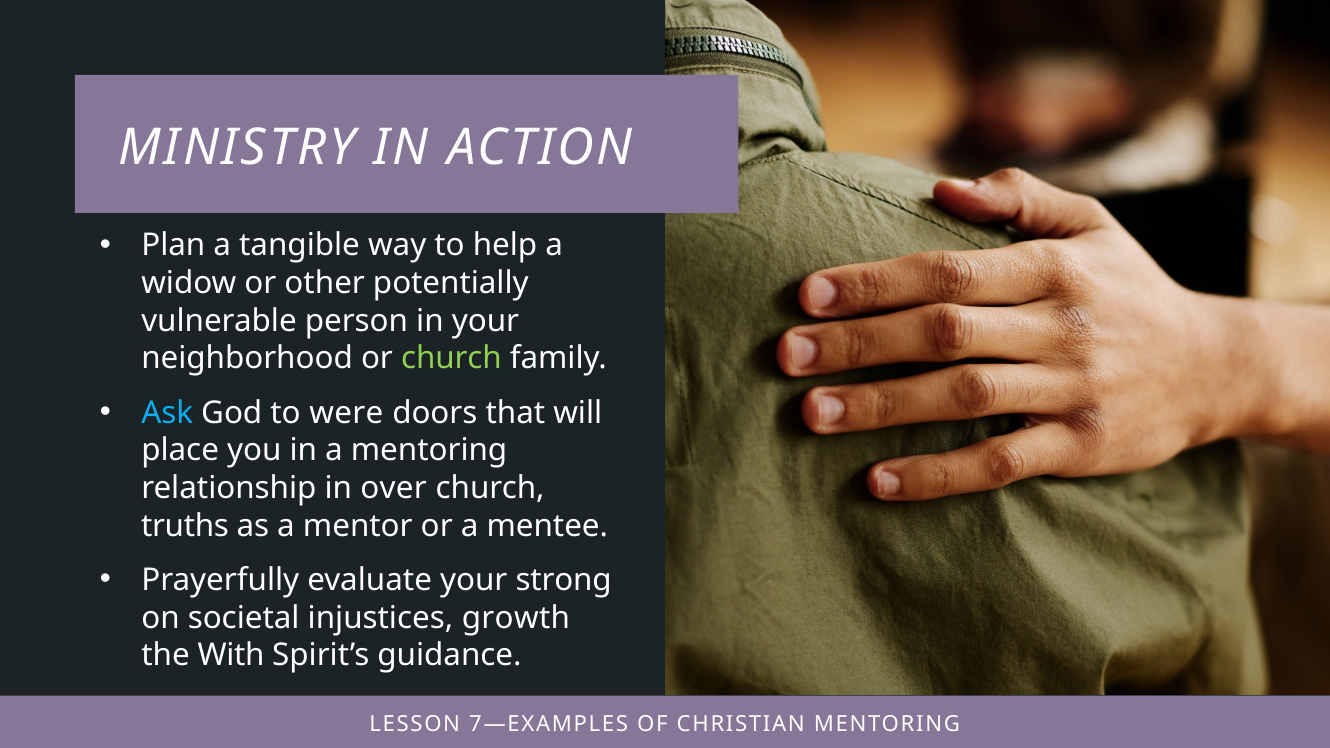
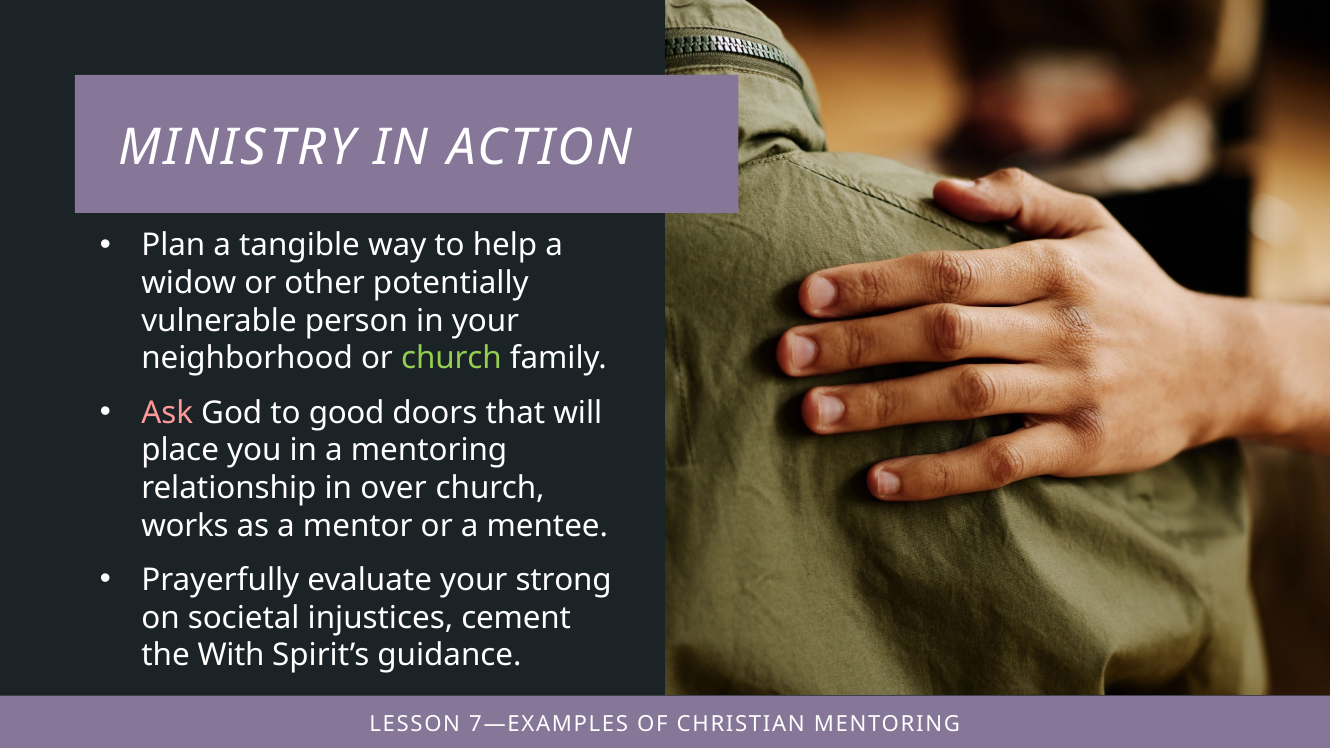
Ask colour: light blue -> pink (167, 413)
were: were -> good (347, 413)
truths: truths -> works (185, 526)
growth: growth -> cement (516, 618)
